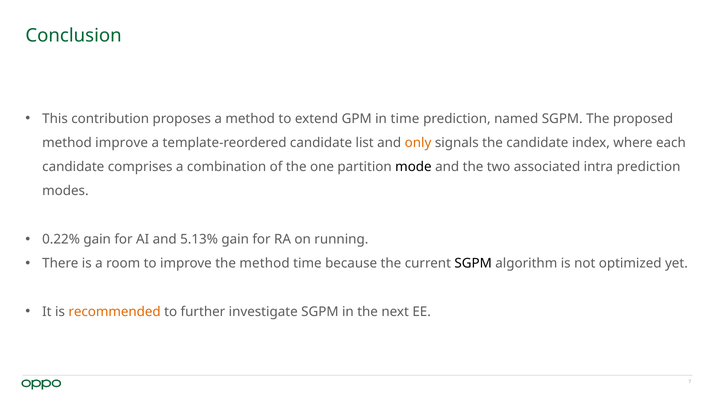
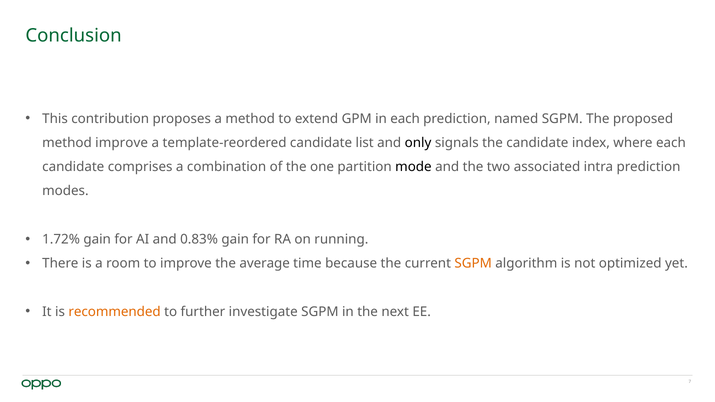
in time: time -> each (405, 119)
only colour: orange -> black (418, 143)
0.22%: 0.22% -> 1.72% (61, 239)
5.13%: 5.13% -> 0.83% (199, 239)
the method: method -> average (265, 264)
SGPM colour: black -> orange (473, 264)
